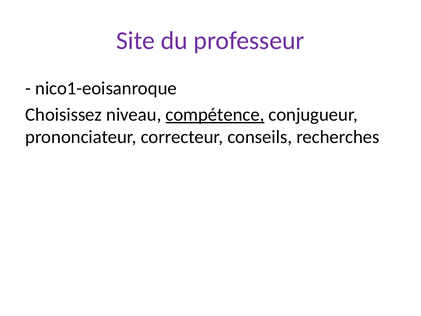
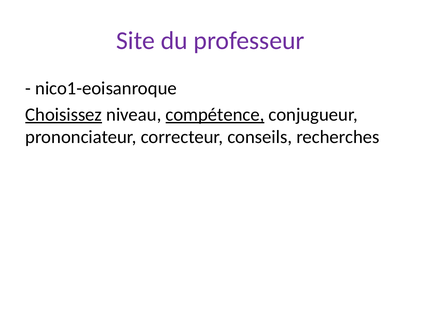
Choisissez underline: none -> present (64, 115)
